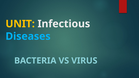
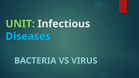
UNIT colour: yellow -> light green (20, 24)
